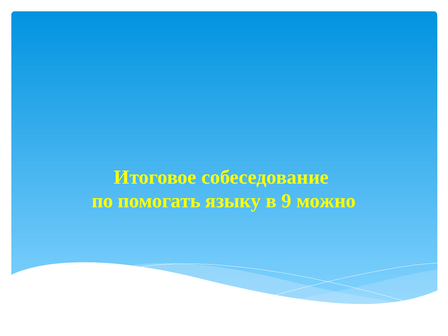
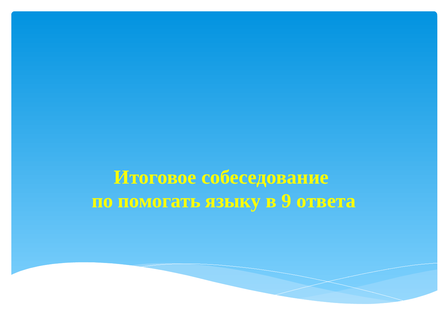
можно: можно -> ответа (326, 201)
